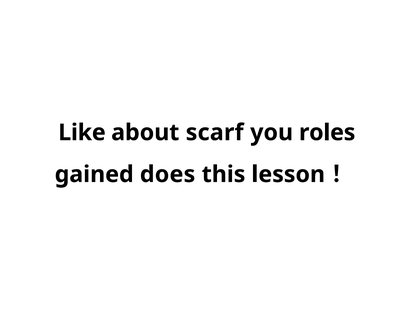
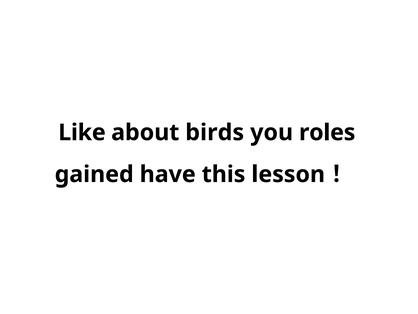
scarf: scarf -> birds (215, 132)
does: does -> have (168, 174)
